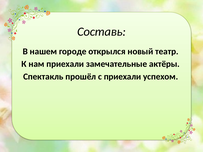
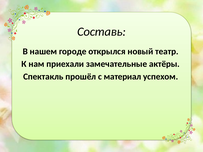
с приехали: приехали -> материал (122, 77)
